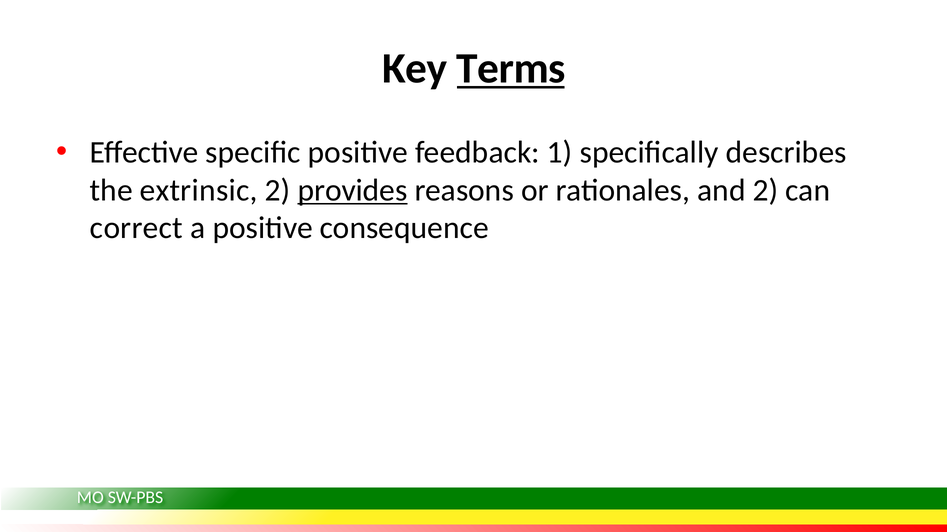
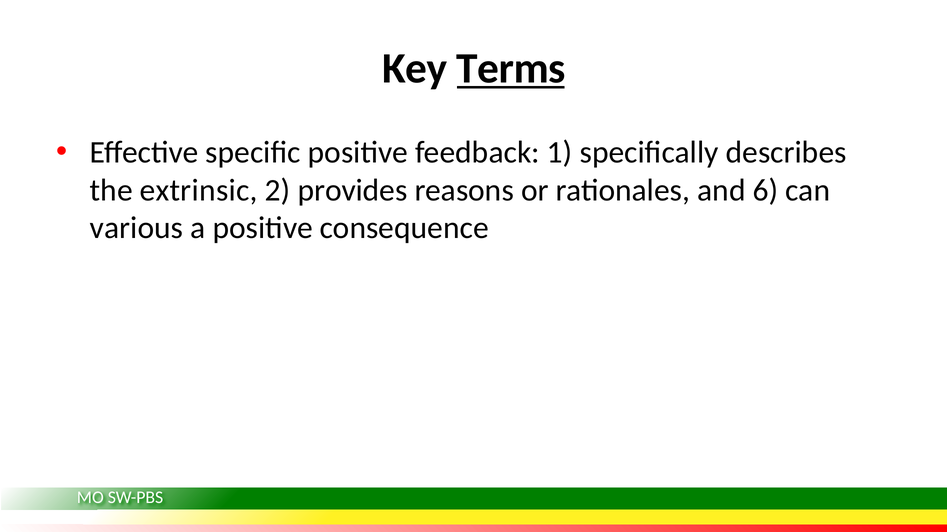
provides underline: present -> none (353, 190)
and 2: 2 -> 6 (765, 190)
correct: correct -> various (137, 228)
